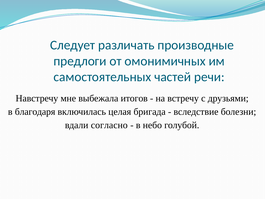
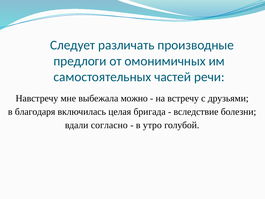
итогов: итогов -> можно (134, 98)
небо: небо -> утро (152, 125)
